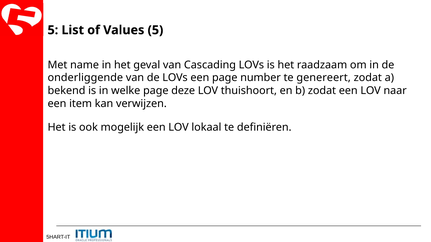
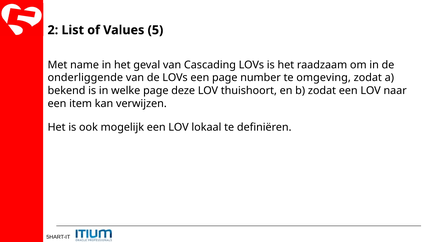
5: 5 -> 2 (53, 30)
genereert: genereert -> omgeving (324, 78)
